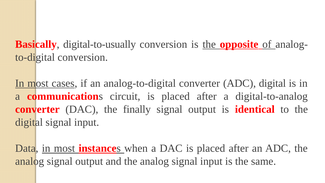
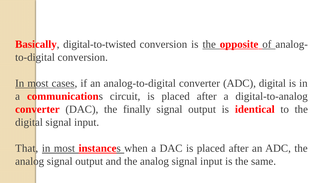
digital-to-usually: digital-to-usually -> digital-to-twisted (100, 44)
Data: Data -> That (27, 148)
